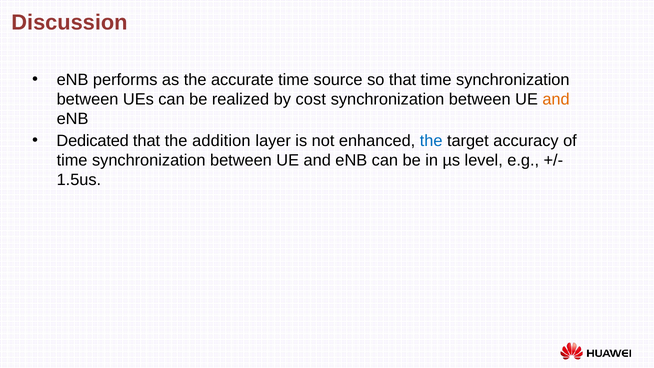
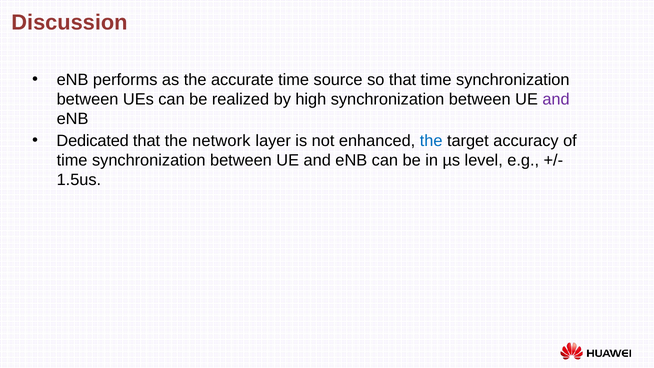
cost: cost -> high (311, 99)
and colour: orange -> purple (556, 99)
addition: addition -> network (221, 141)
